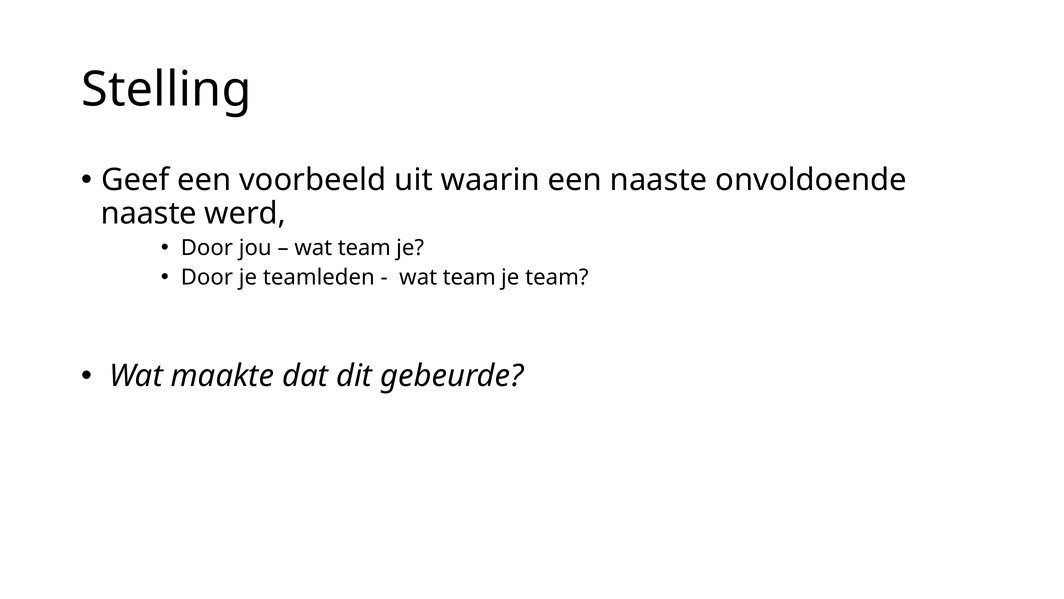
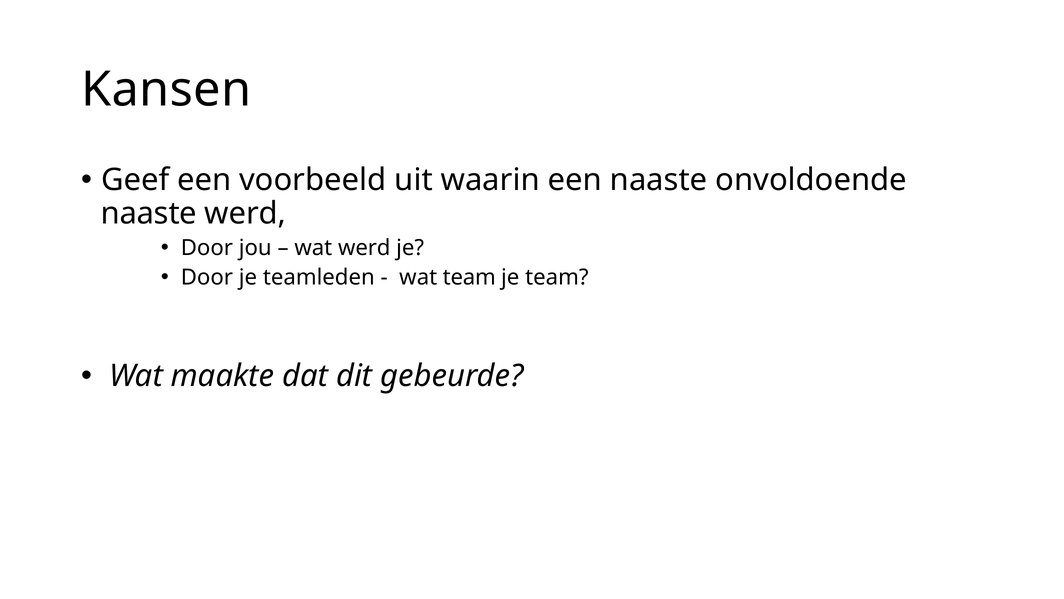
Stelling: Stelling -> Kansen (166, 89)
team: team -> werd (364, 248)
